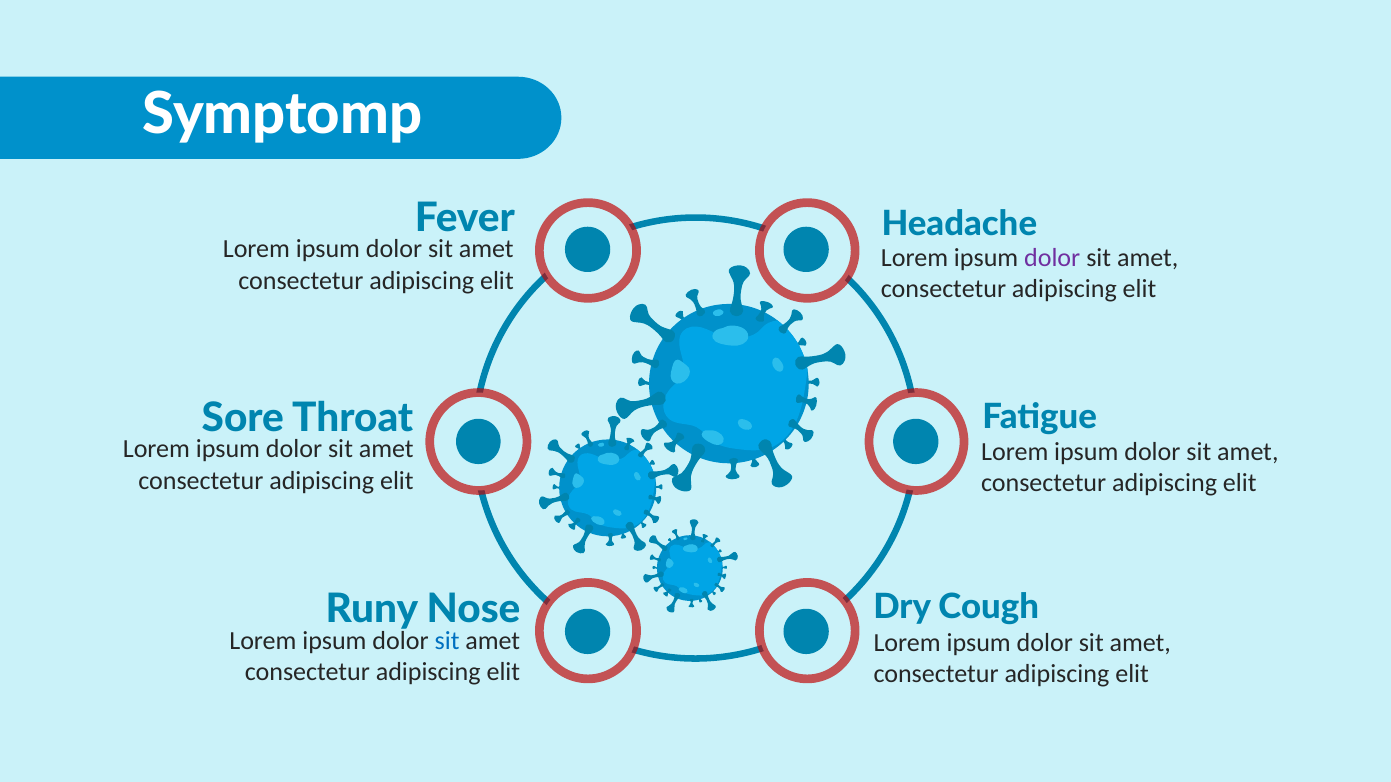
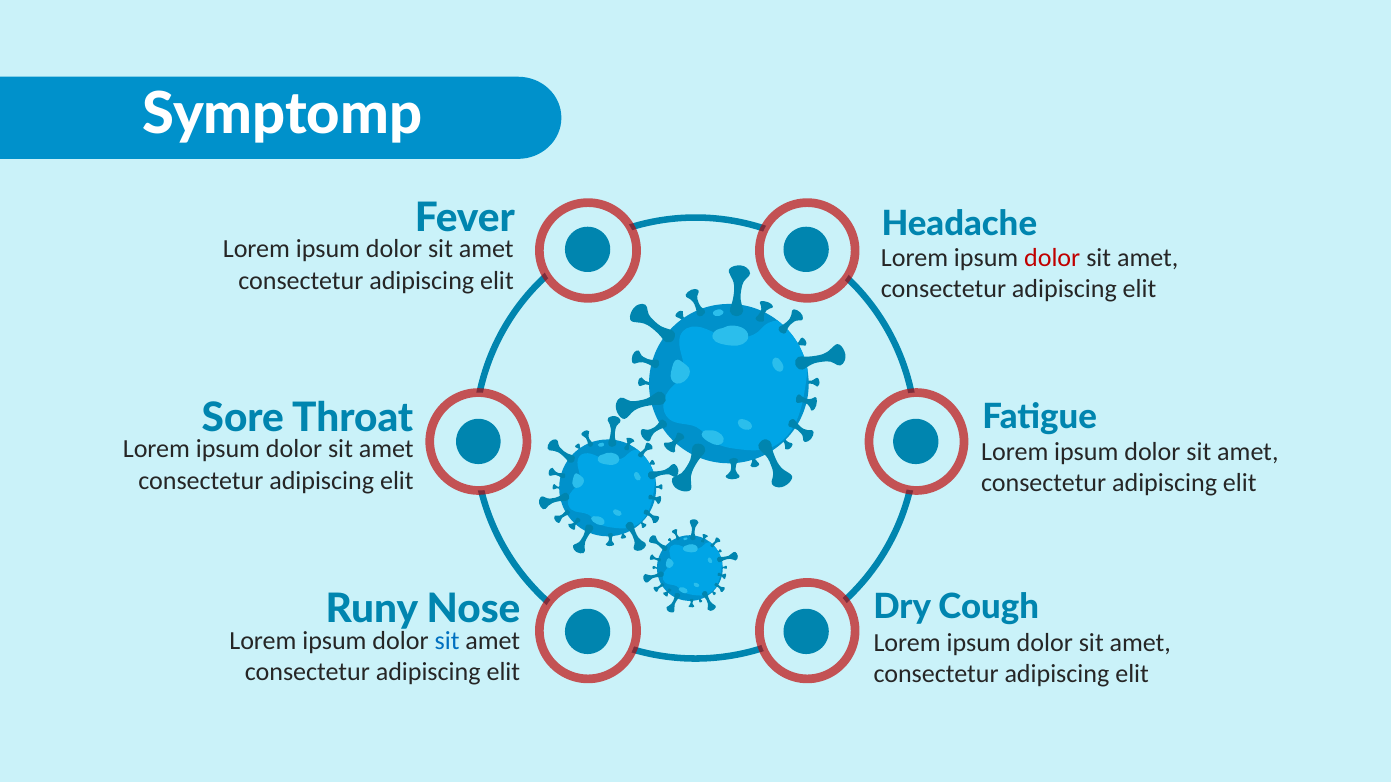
dolor colour: purple -> red (1052, 258)
